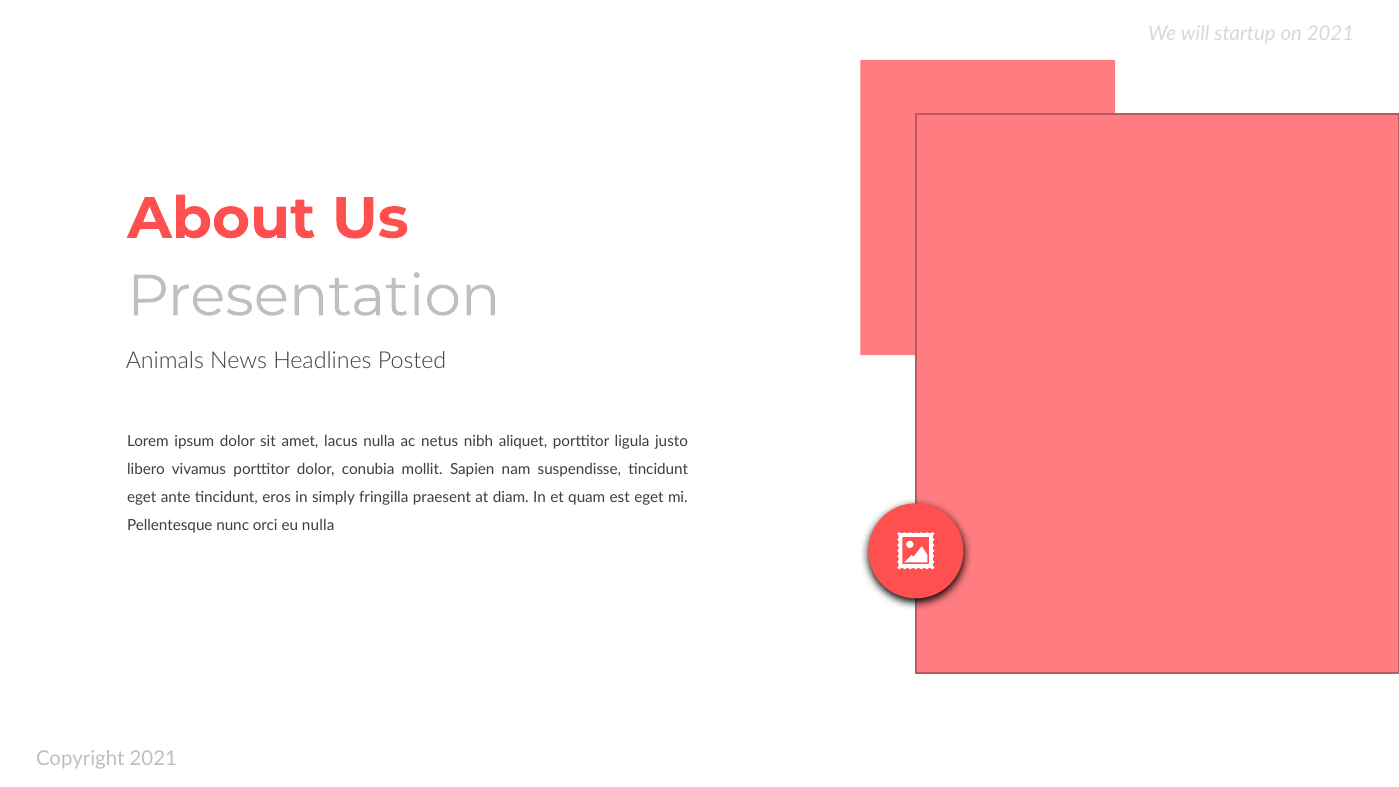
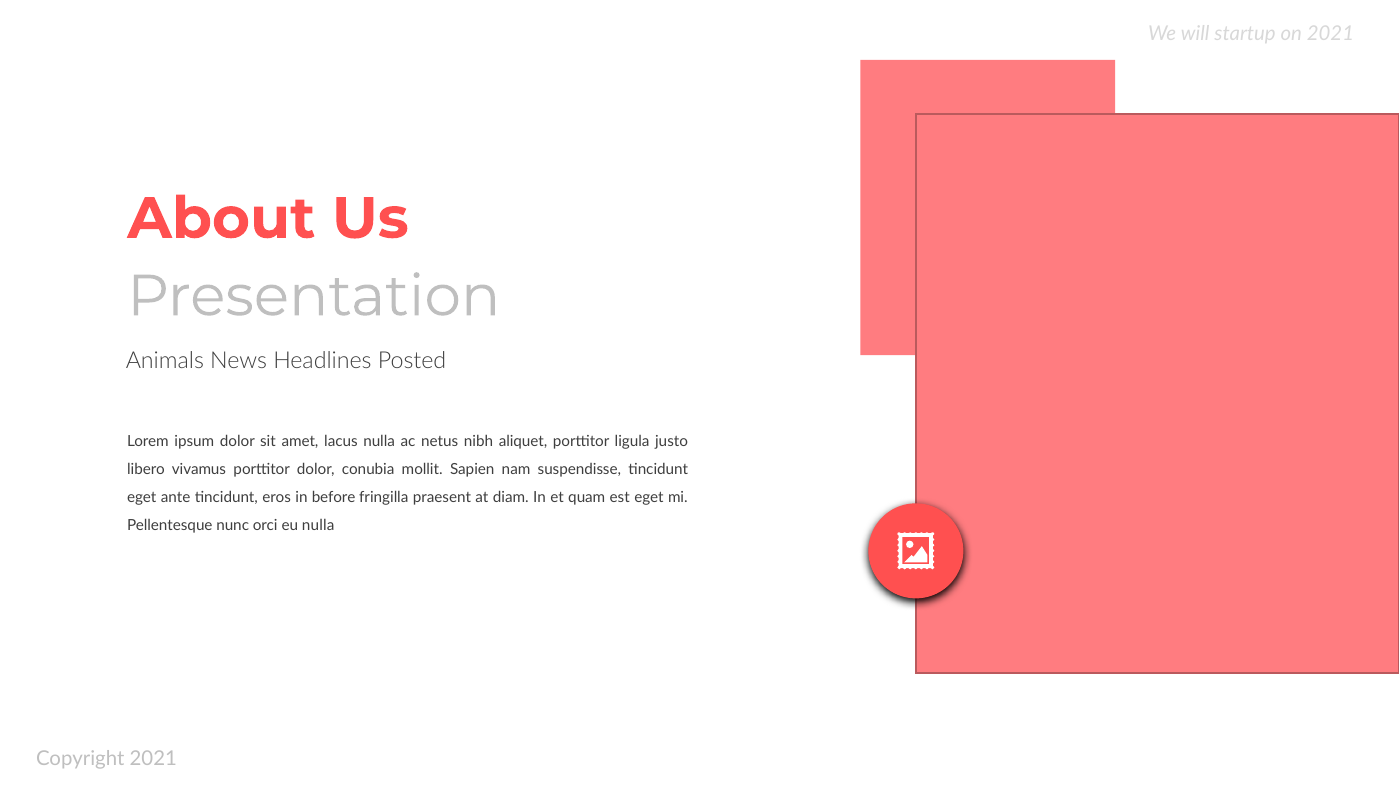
simply: simply -> before (334, 497)
